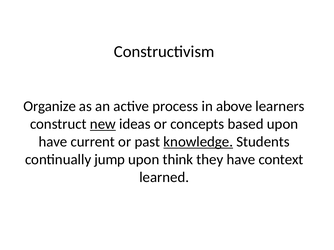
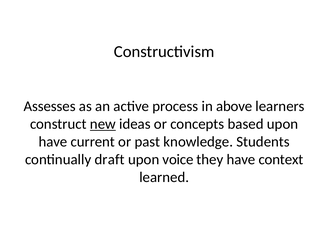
Organize: Organize -> Assesses (50, 106)
knowledge underline: present -> none (198, 142)
jump: jump -> draft (110, 160)
think: think -> voice (178, 160)
